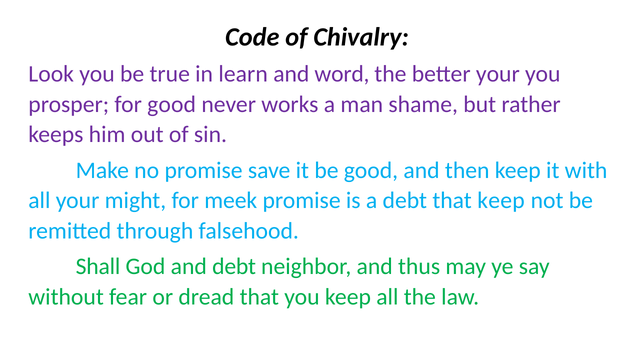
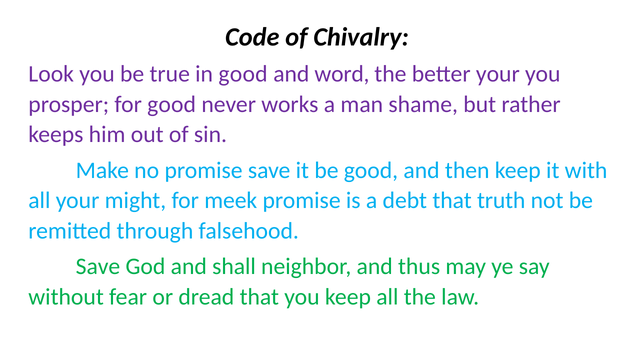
in learn: learn -> good (243, 74)
that keep: keep -> truth (501, 201)
Shall: Shall -> Save (98, 267)
and debt: debt -> shall (234, 267)
